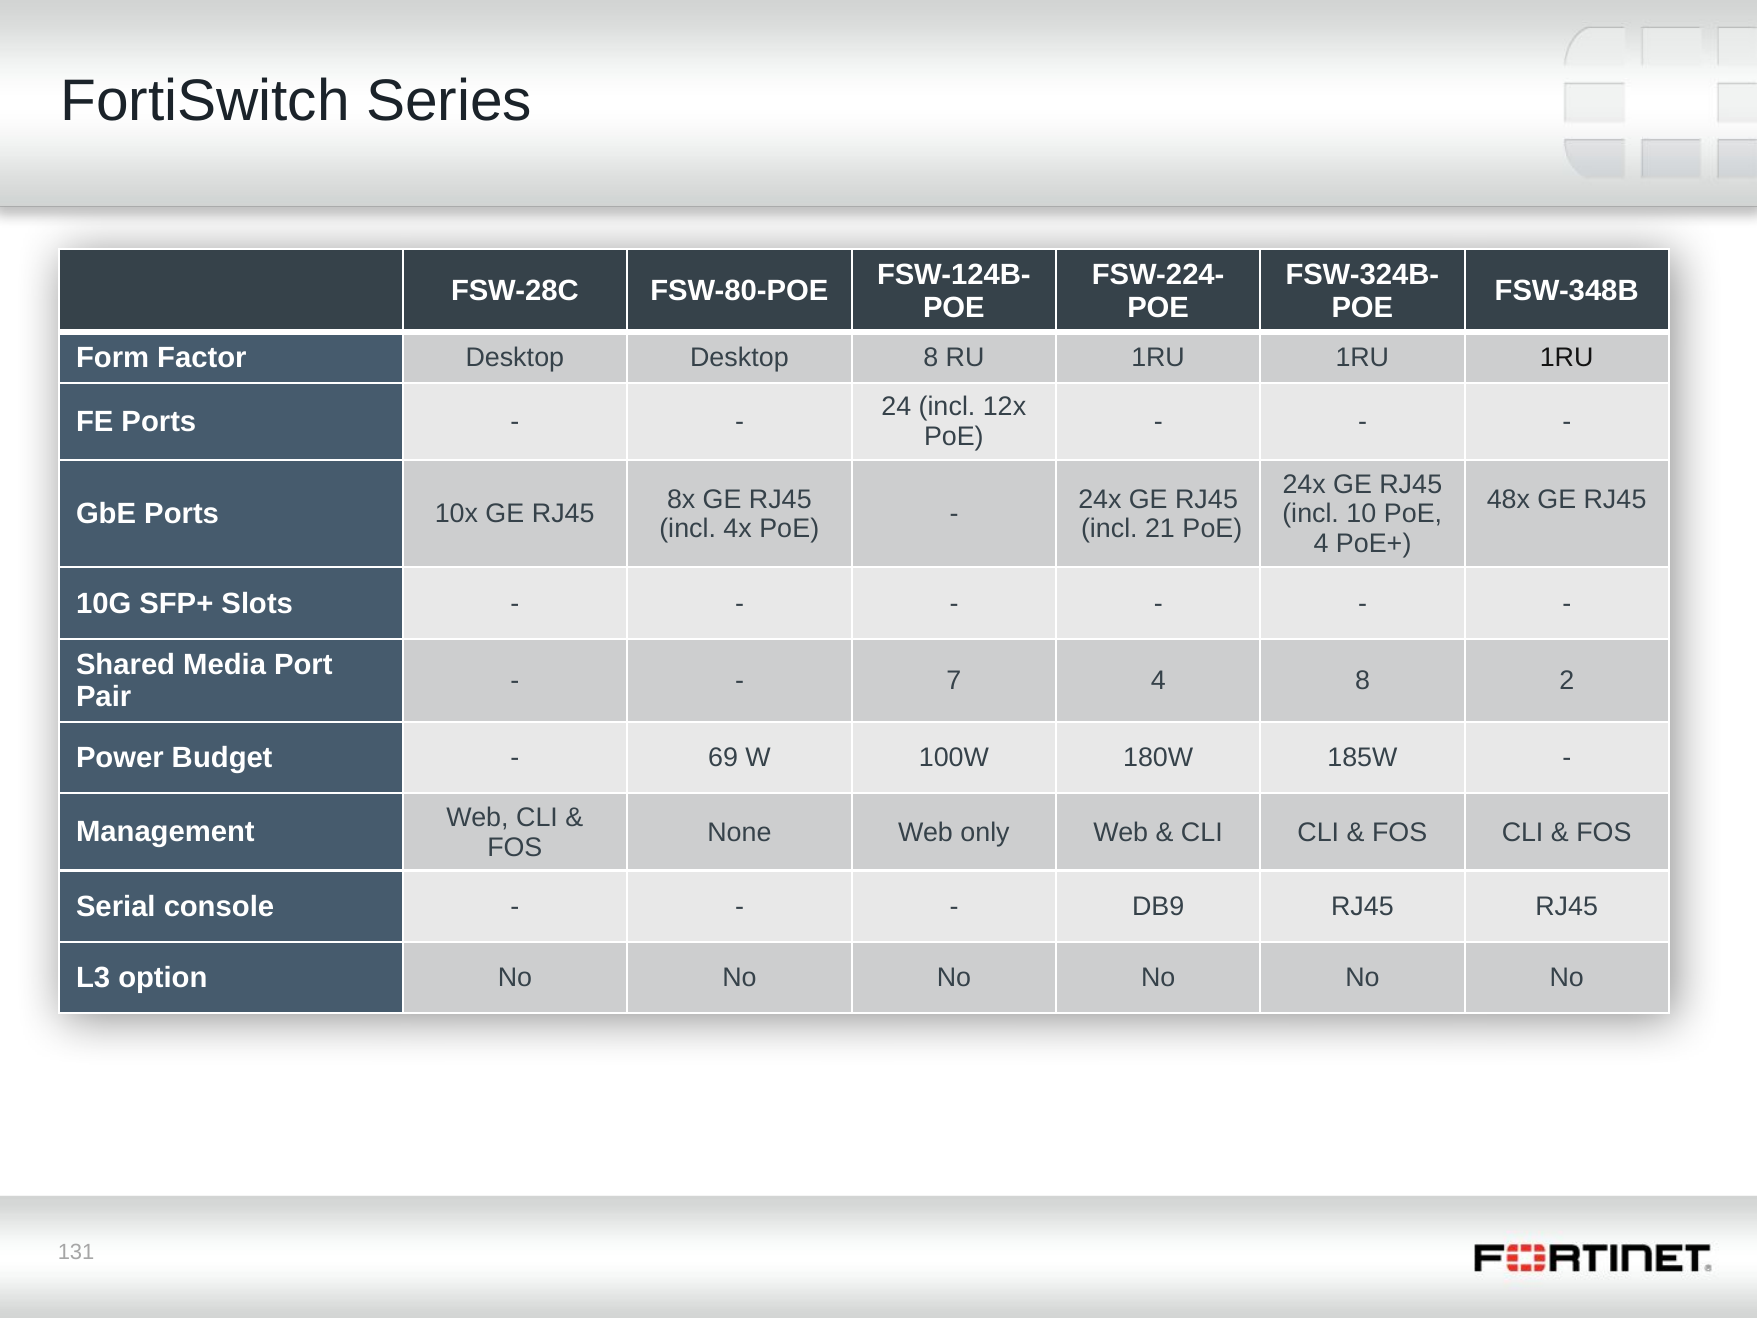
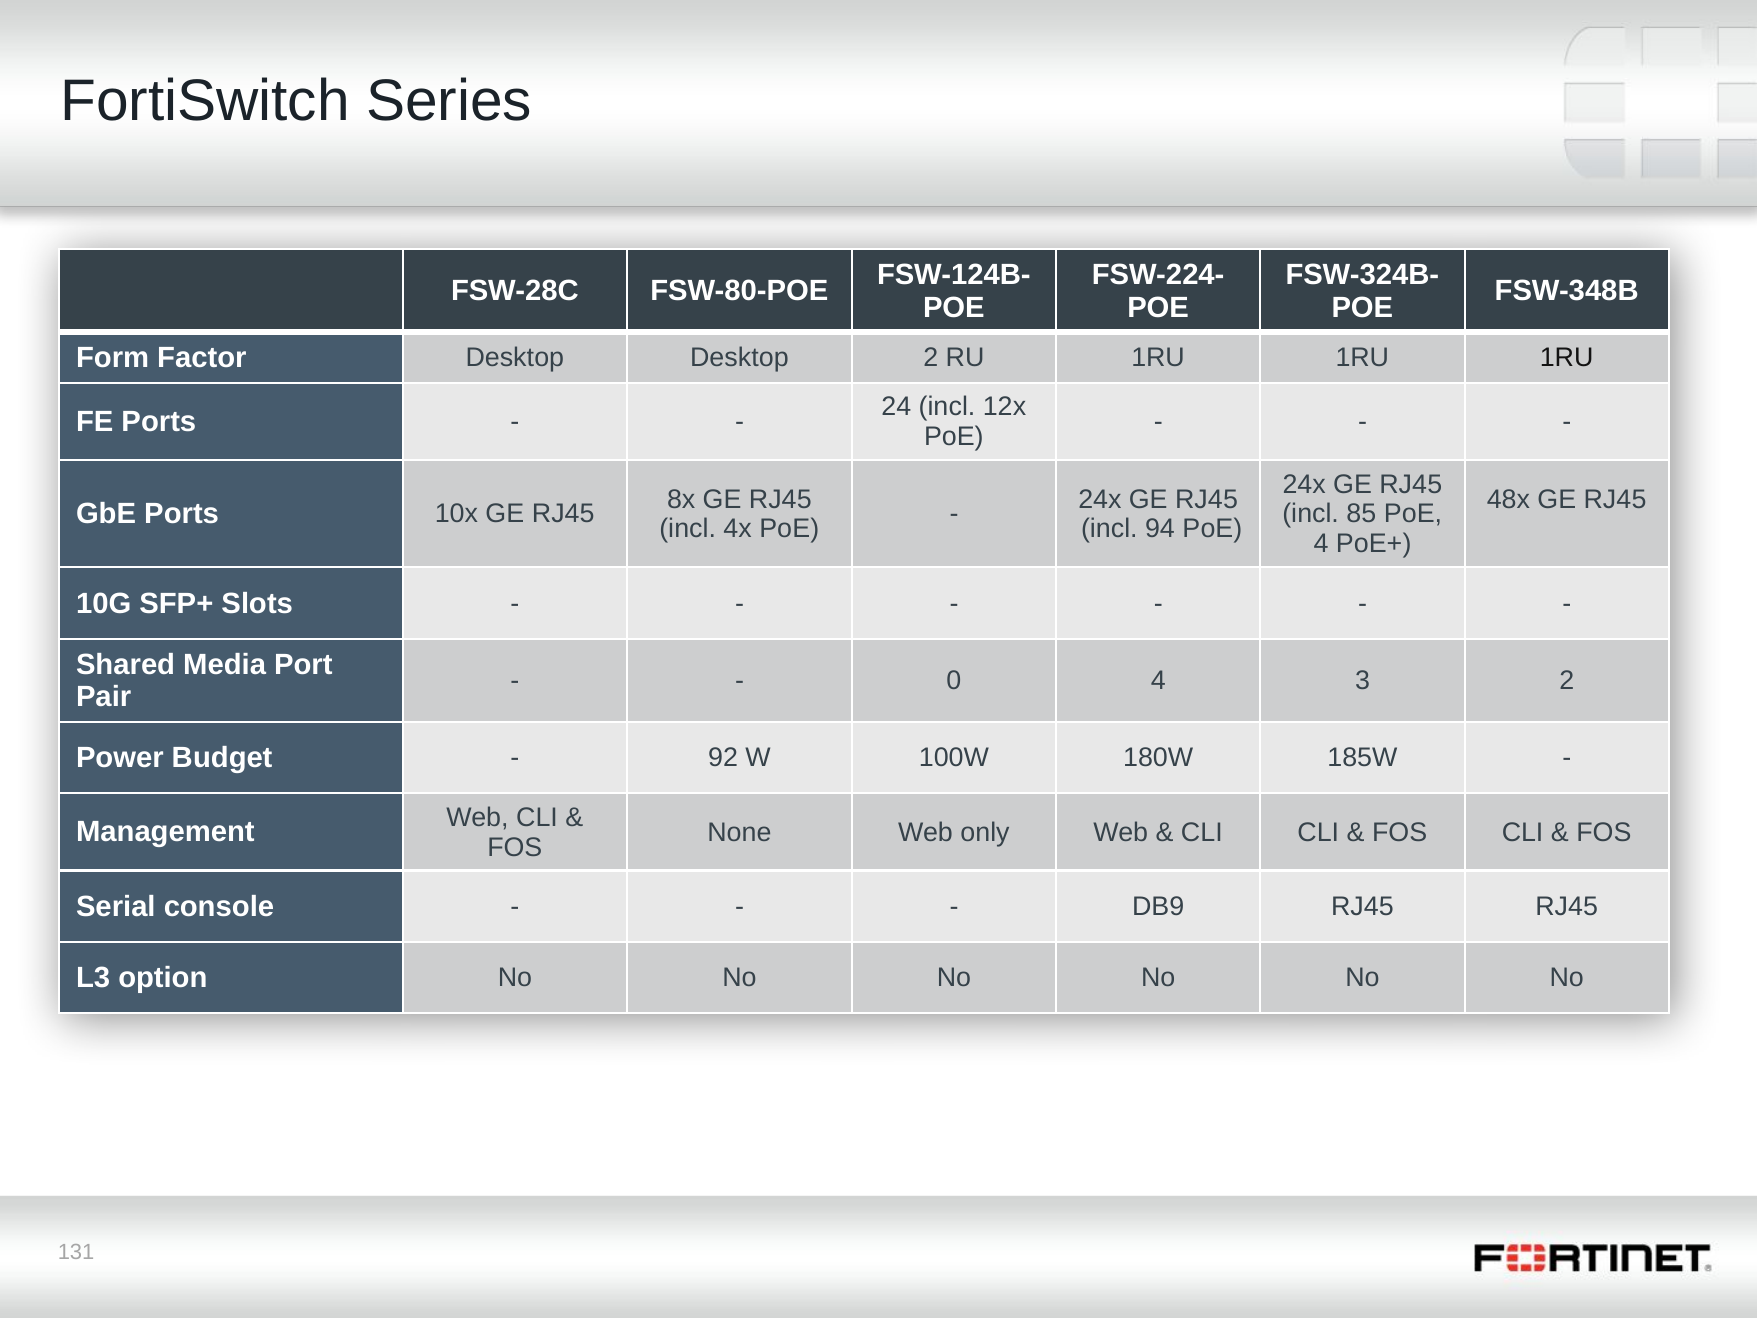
Desktop 8: 8 -> 2 (931, 358)
10: 10 -> 85 (1361, 514)
21: 21 -> 94 (1160, 529)
7: 7 -> 0 (954, 681)
4 8: 8 -> 3 (1362, 681)
69: 69 -> 92 (723, 758)
